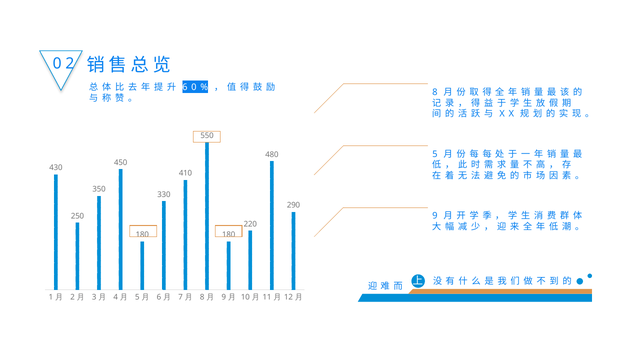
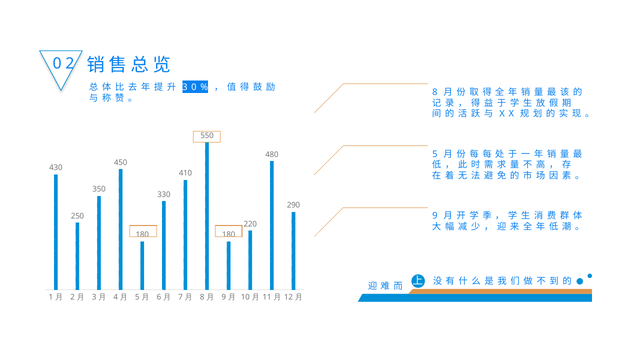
6: 6 -> 3 (185, 87)
